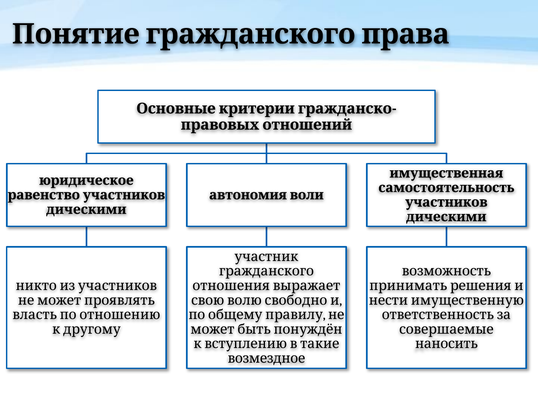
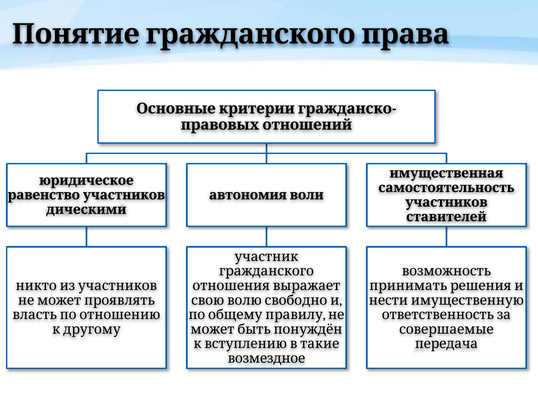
дическими: дическими -> ставителей (446, 216)
наносить: наносить -> передача (446, 343)
